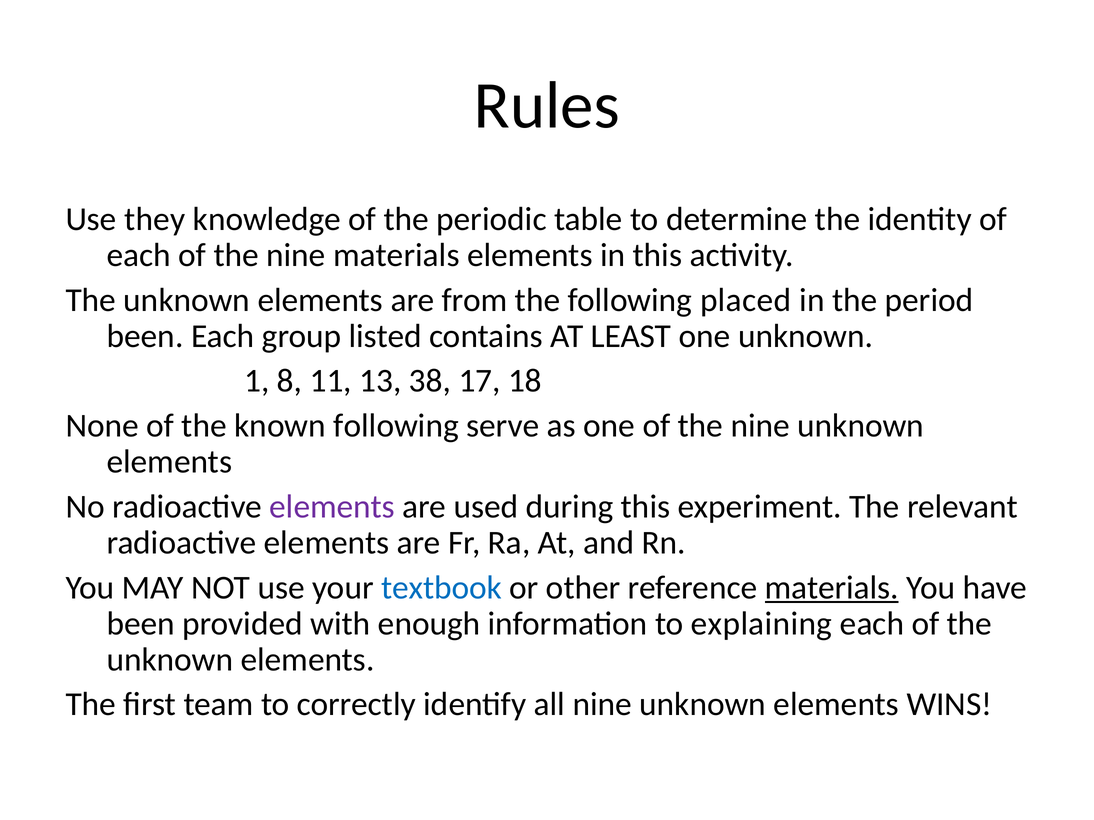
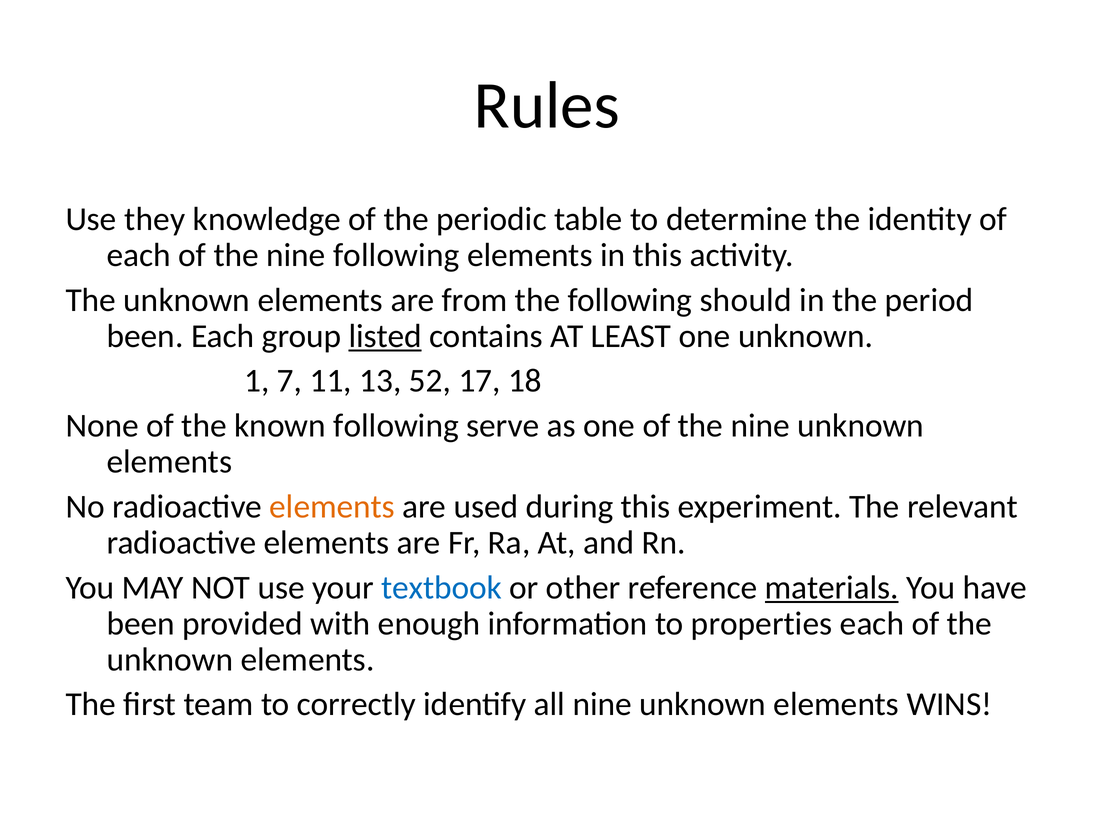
nine materials: materials -> following (396, 255)
placed: placed -> should (746, 300)
listed underline: none -> present (385, 336)
8: 8 -> 7 (289, 381)
38: 38 -> 52 (430, 381)
elements colour: purple -> orange (332, 507)
explaining: explaining -> properties (762, 624)
